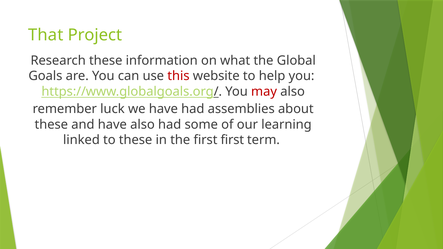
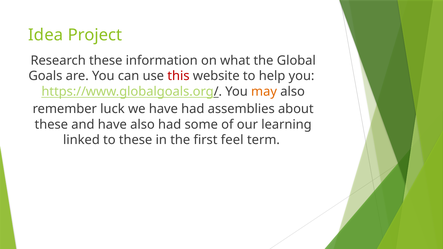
That: That -> Idea (46, 35)
may colour: red -> orange (264, 92)
first first: first -> feel (232, 140)
